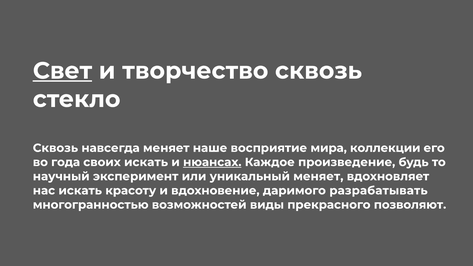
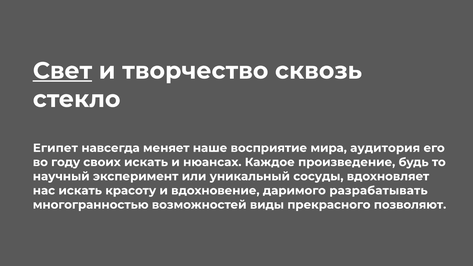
Сквозь: Сквозь -> Египет (55, 148)
коллекции: коллекции -> аудитория (385, 148)
года: года -> году (66, 162)
нюансах underline: present -> none (212, 162)
уникальный меняет: меняет -> сосуды (318, 176)
